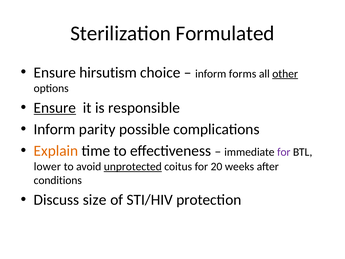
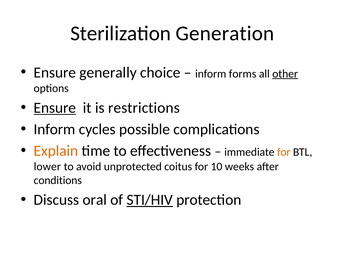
Formulated: Formulated -> Generation (225, 33)
hirsutism: hirsutism -> generally (108, 72)
responsible: responsible -> restrictions (144, 108)
parity: parity -> cycles (97, 129)
for colour: purple -> orange (284, 152)
unprotected underline: present -> none (133, 166)
20: 20 -> 10 (216, 166)
size: size -> oral (95, 200)
STI/HIV underline: none -> present (150, 200)
